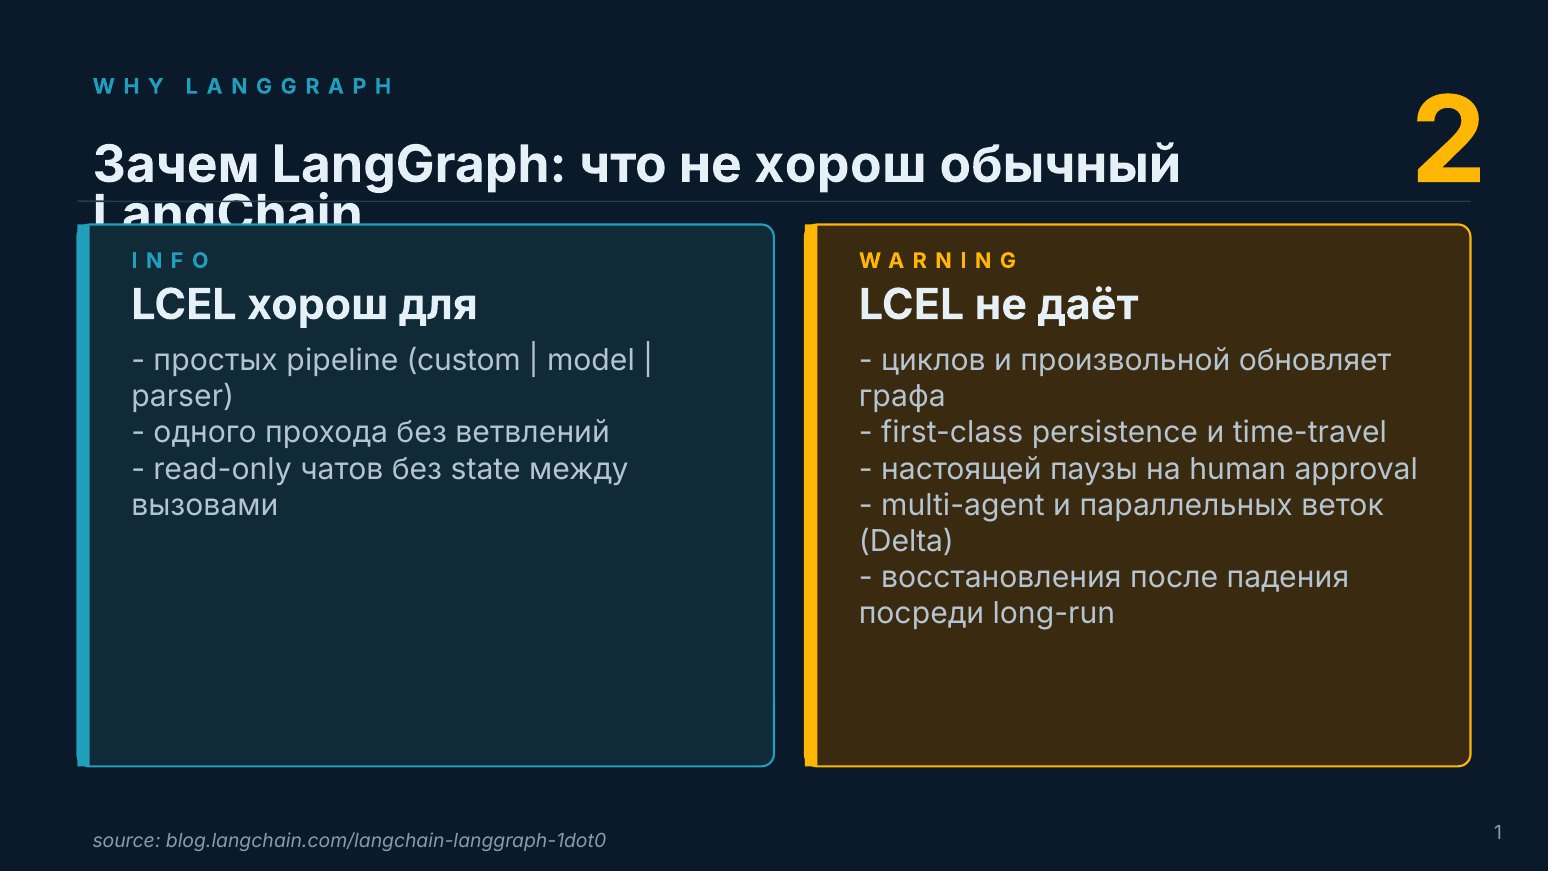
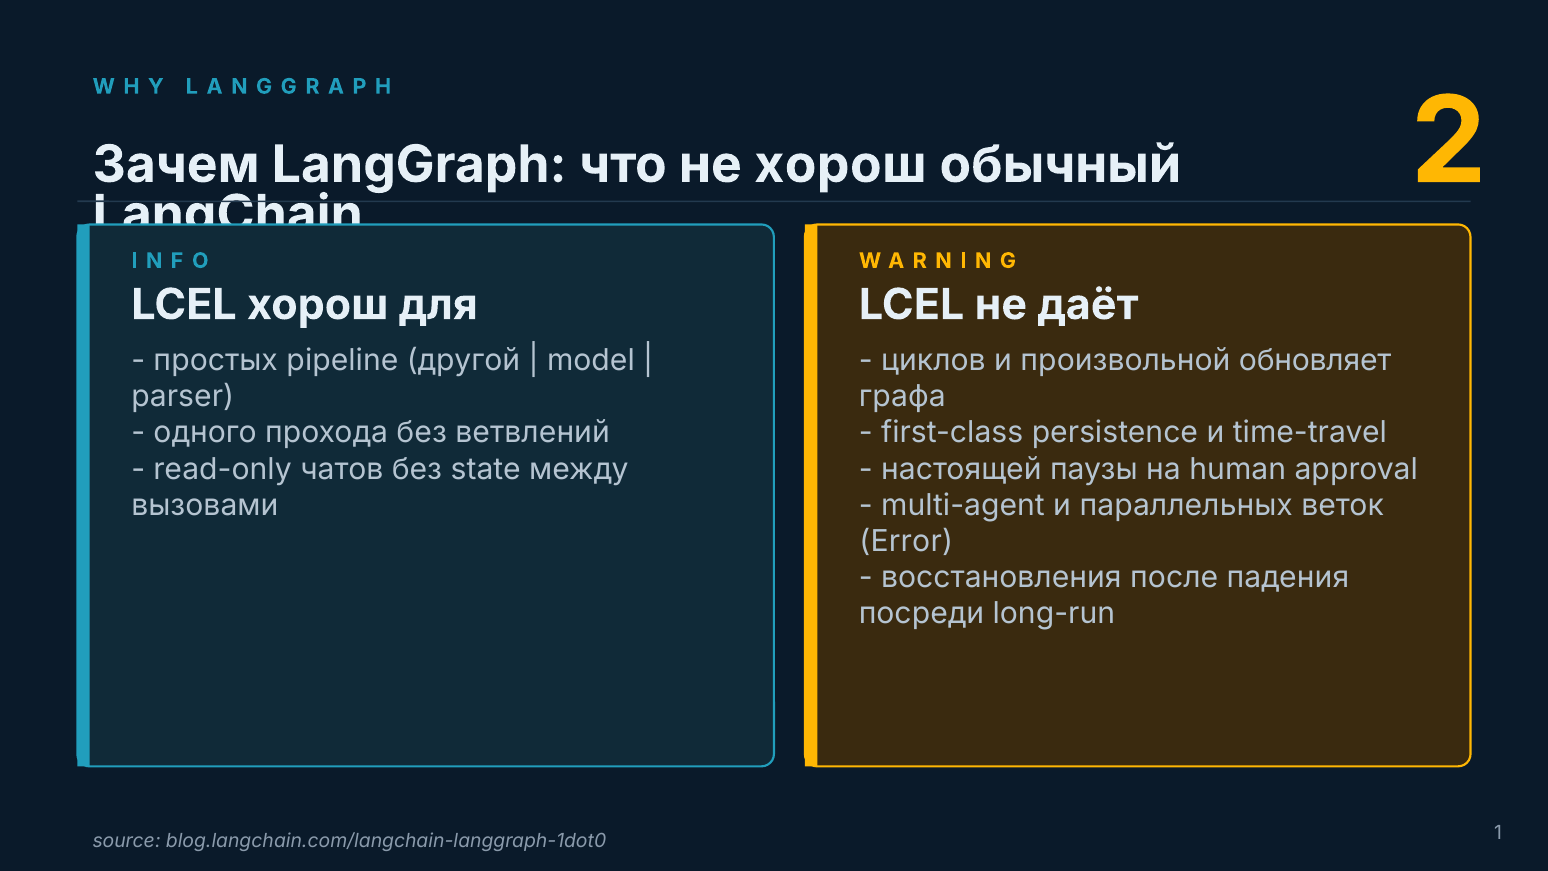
custom: custom -> другой (464, 361)
Delta: Delta -> Error (906, 541)
